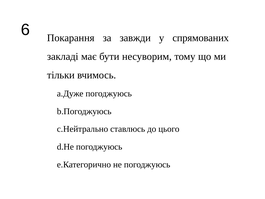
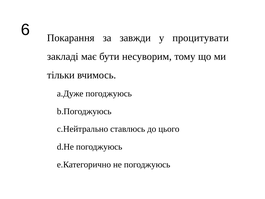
спрямованих: спрямованих -> процитувати (201, 38)
